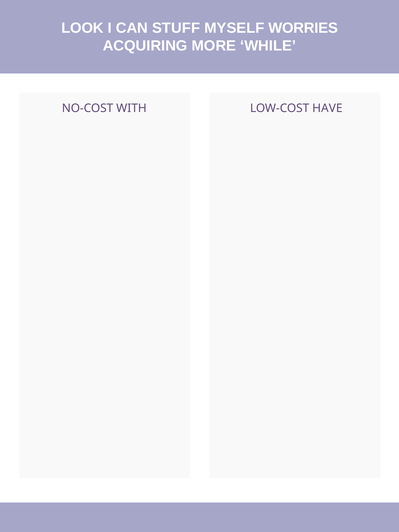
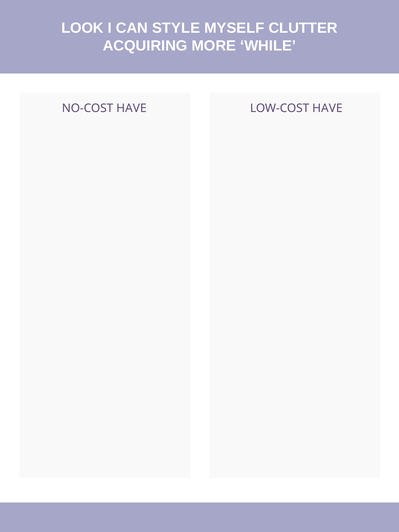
STUFF: STUFF -> STYLE (176, 28)
WORRIES: WORRIES -> CLUTTER (303, 28)
NO-COST WITH: WITH -> HAVE (131, 108)
